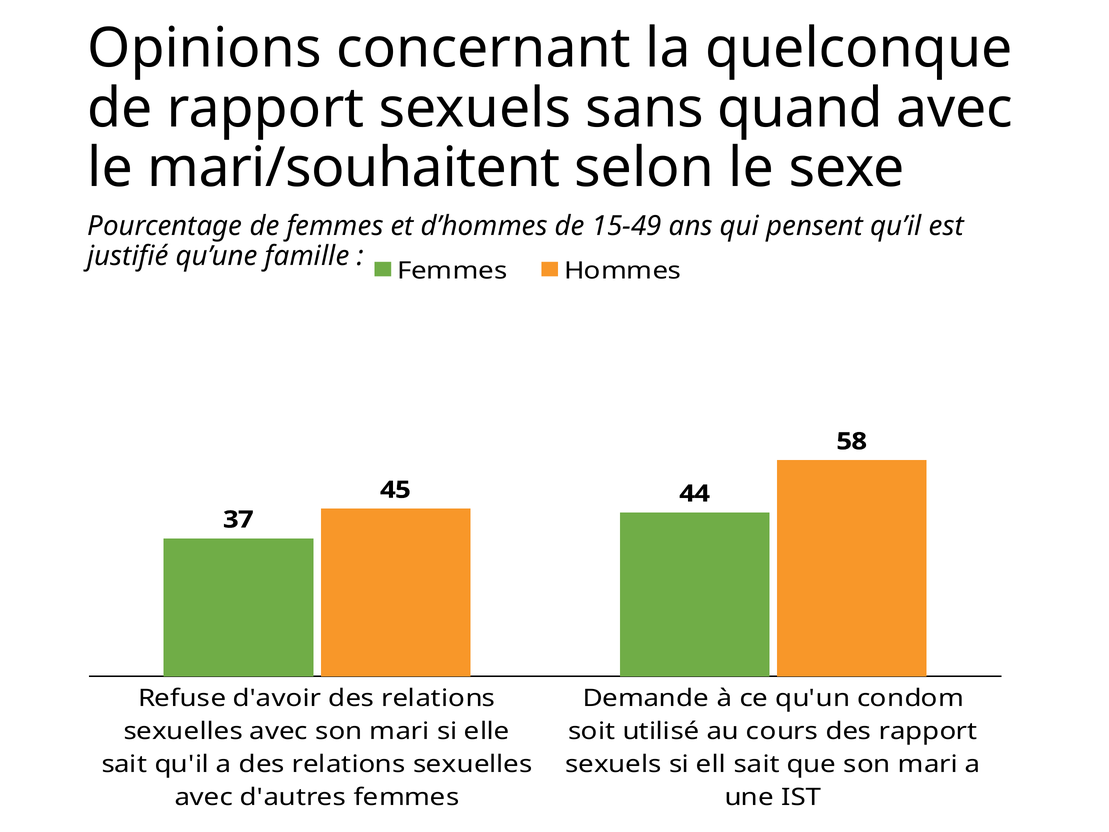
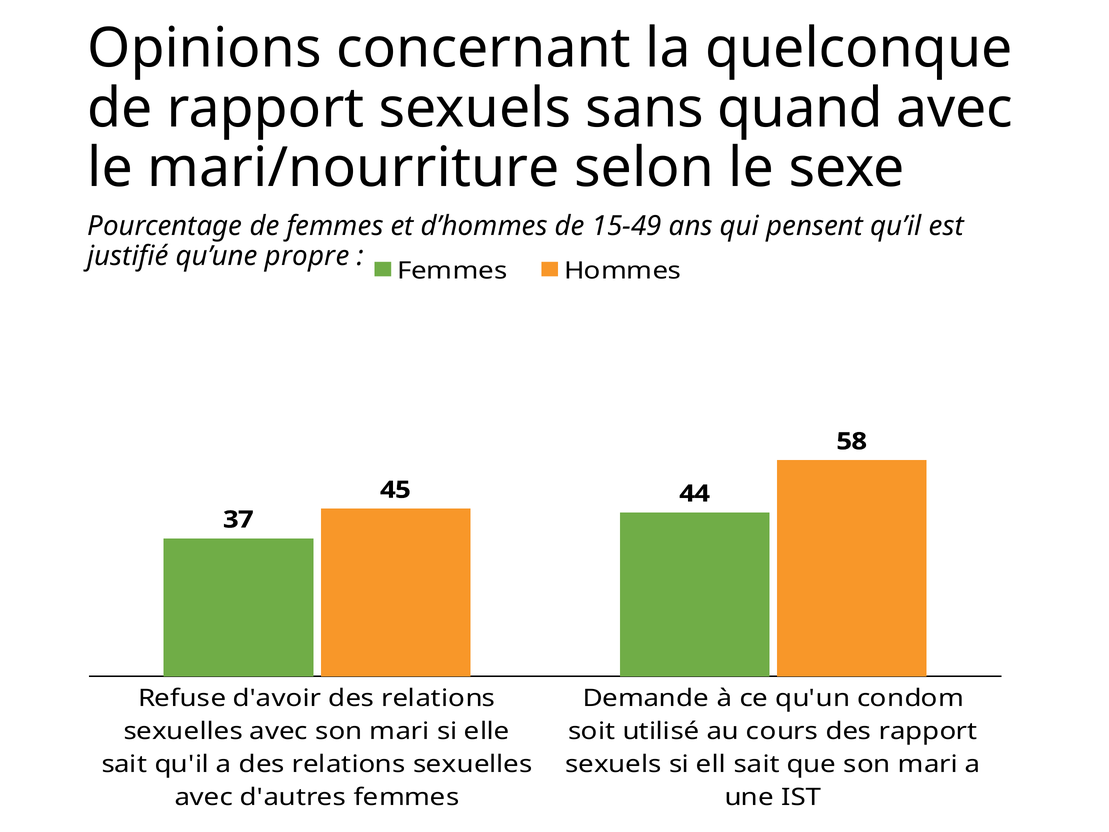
mari/souhaitent: mari/souhaitent -> mari/nourriture (353, 168)
famille: famille -> propre (307, 256)
